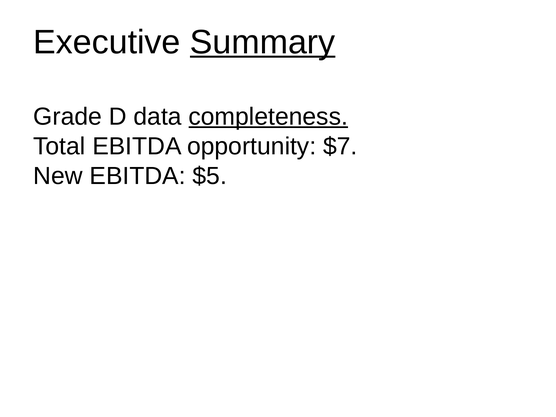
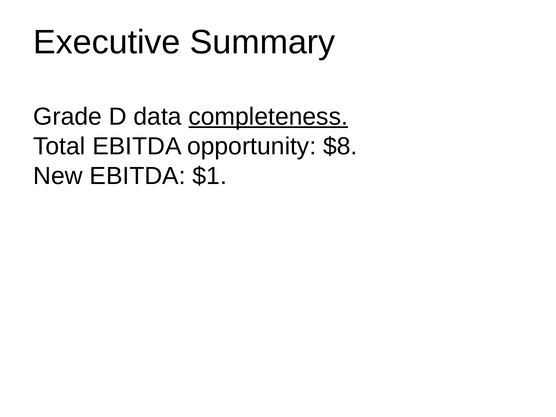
Summary underline: present -> none (263, 42)
$7: $7 -> $8 (340, 146)
$5: $5 -> $1 (210, 176)
